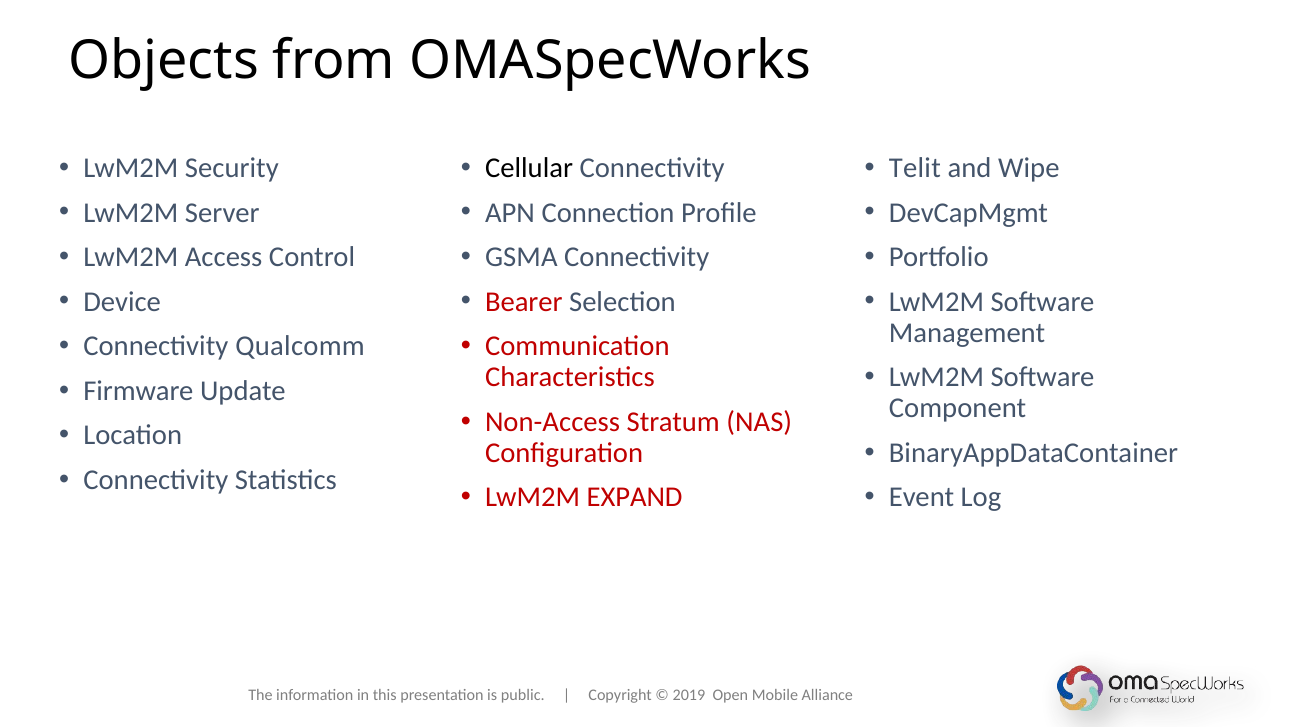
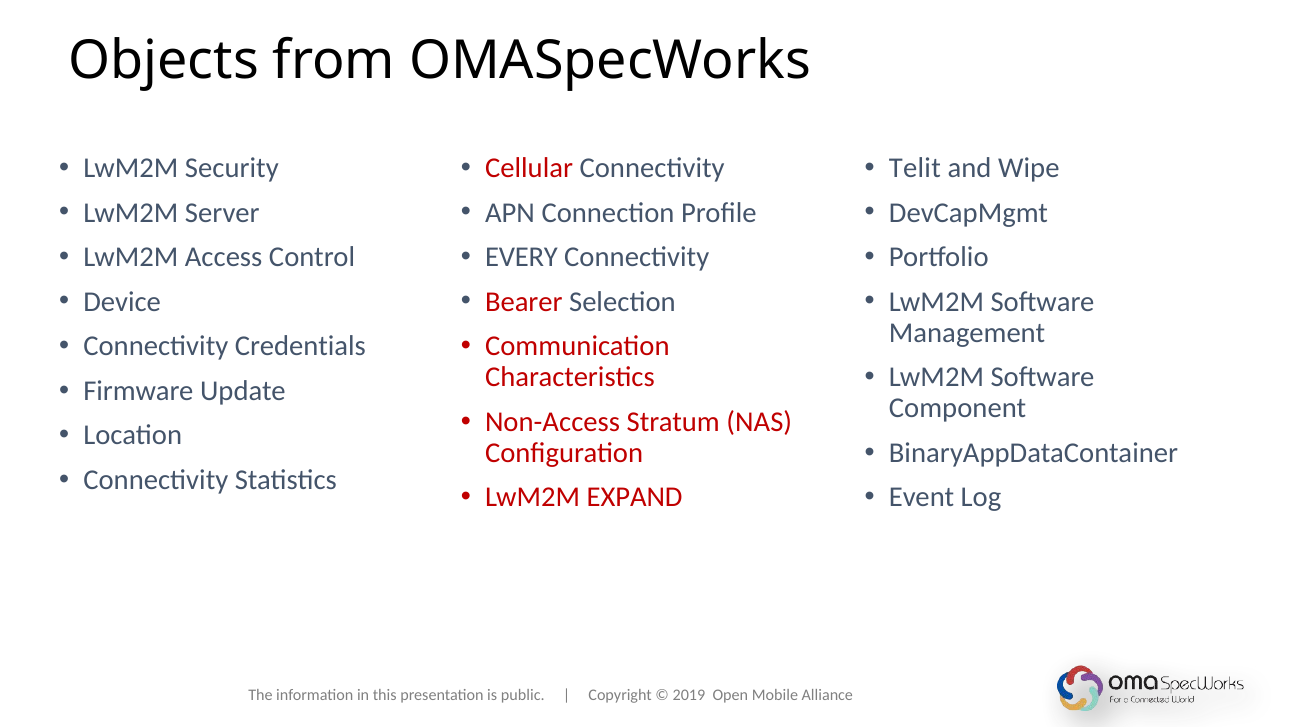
Cellular colour: black -> red (529, 168)
GSMA: GSMA -> EVERY (521, 257)
Qualcomm: Qualcomm -> Credentials (300, 346)
